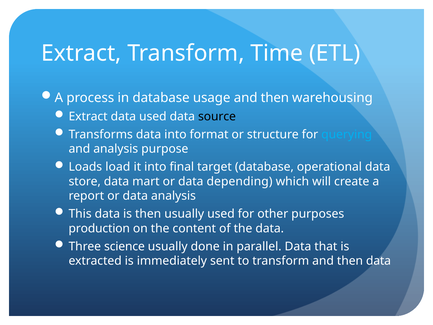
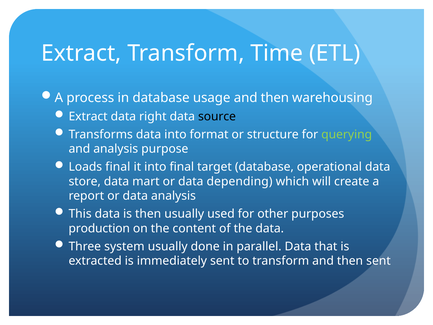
data used: used -> right (153, 116)
querying colour: light blue -> light green (347, 134)
Loads load: load -> final (118, 167)
science: science -> system (124, 246)
then data: data -> sent (378, 261)
